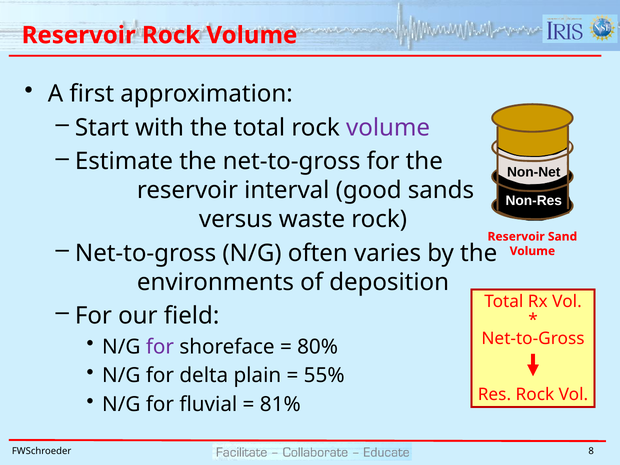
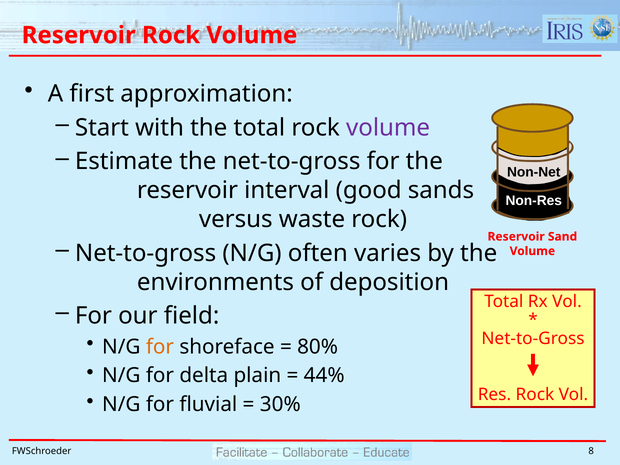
for colour: purple -> orange (160, 347)
55%: 55% -> 44% (324, 376)
81%: 81% -> 30% (280, 405)
